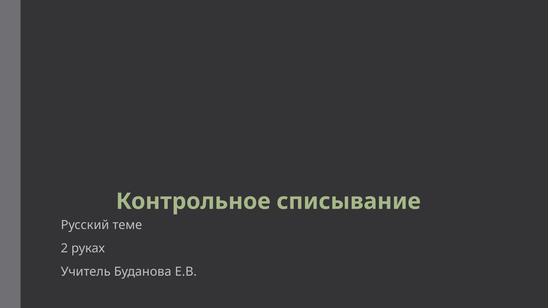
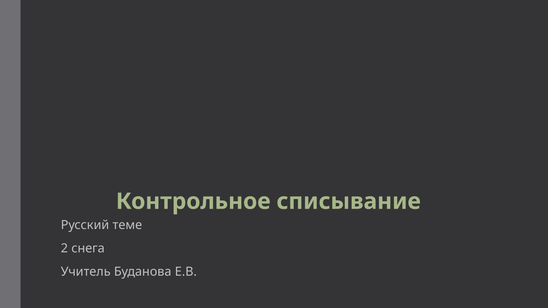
руках: руках -> снега (88, 249)
